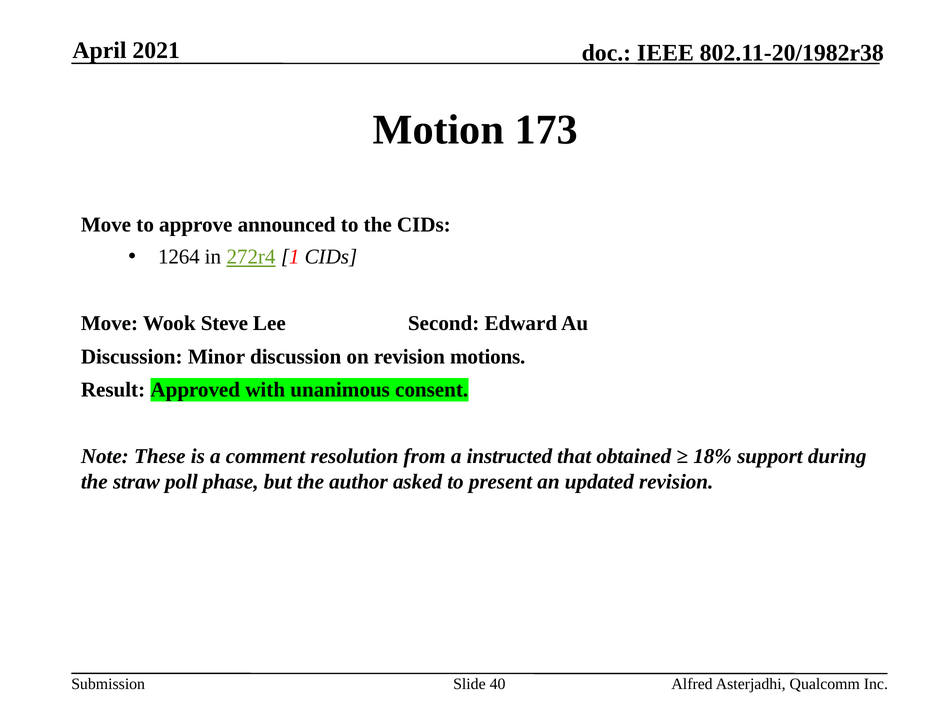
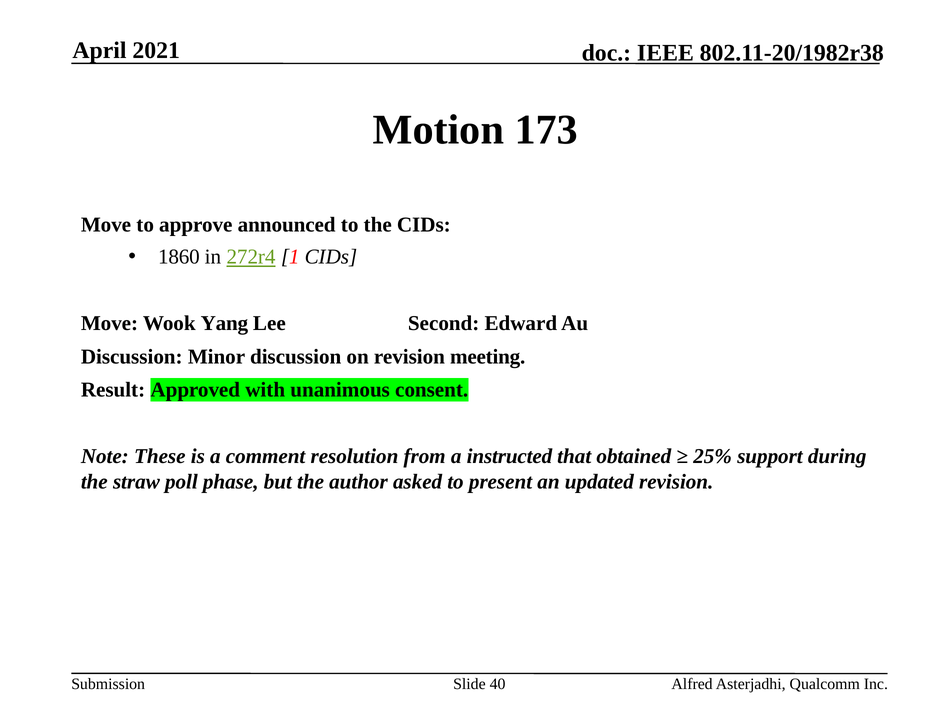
1264: 1264 -> 1860 (179, 257)
Steve: Steve -> Yang (224, 323)
motions: motions -> meeting (488, 357)
18%: 18% -> 25% (713, 457)
